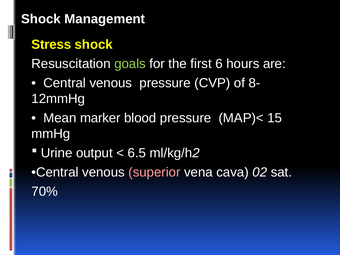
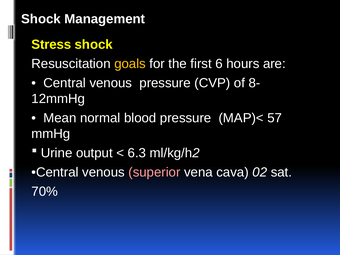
goals colour: light green -> yellow (130, 64)
marker: marker -> normal (100, 118)
15: 15 -> 57 (275, 118)
6.5: 6.5 -> 6.3 (137, 153)
